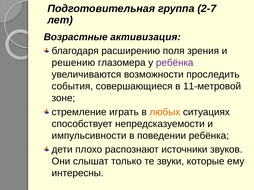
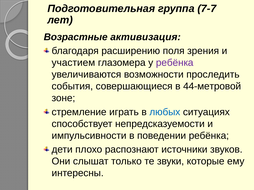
2-7: 2-7 -> 7-7 (207, 9)
решению: решению -> участием (73, 63)
11-метровой: 11-метровой -> 44-метровой (212, 87)
любых colour: orange -> blue (165, 112)
